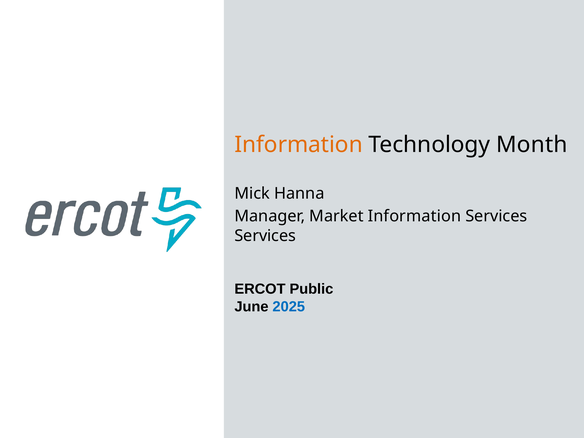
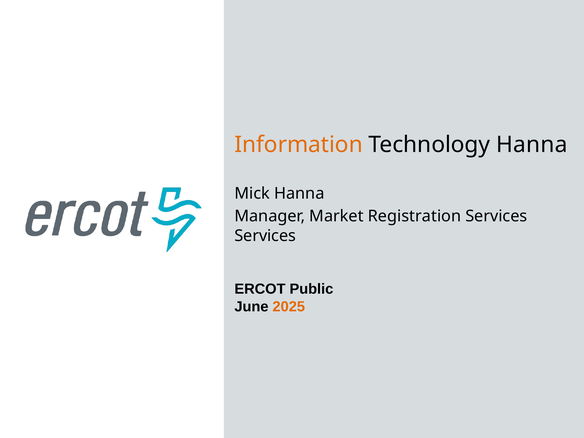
Technology Month: Month -> Hanna (532, 145)
Market Information: Information -> Registration (414, 216)
2025 colour: blue -> orange (289, 307)
